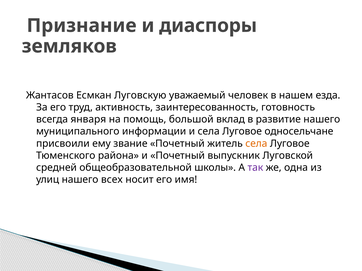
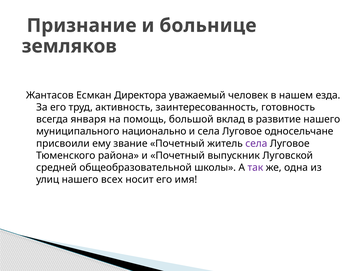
диаспоры: диаспоры -> больнице (208, 26)
Луговскую: Луговскую -> Директора (140, 95)
информации: информации -> национально (154, 132)
села colour: orange -> purple (256, 144)
